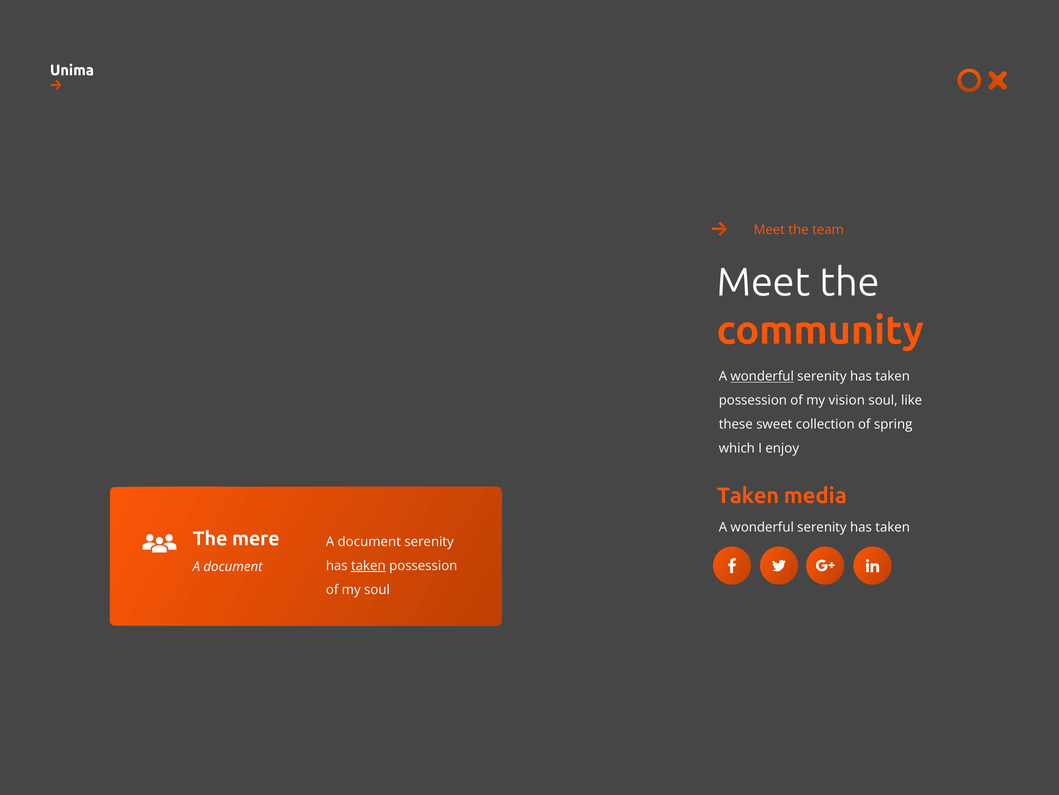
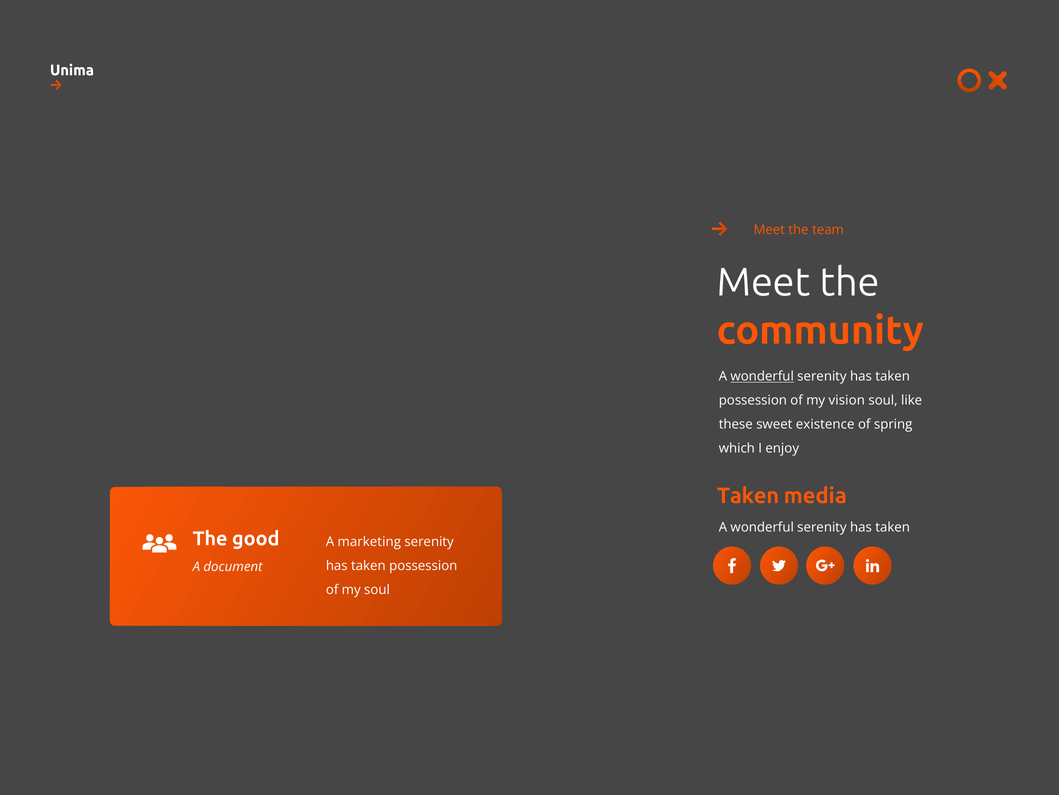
collection: collection -> existence (825, 424)
mere: mere -> good (256, 538)
document: document -> marketing (369, 542)
taken underline: present -> none (368, 565)
